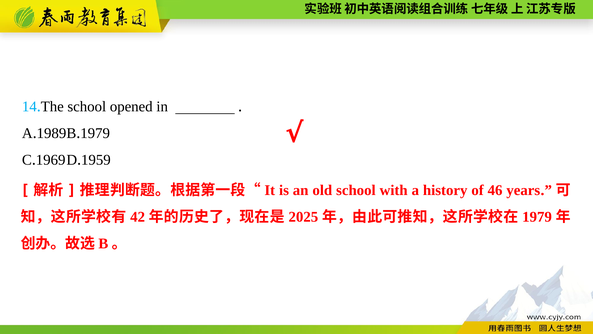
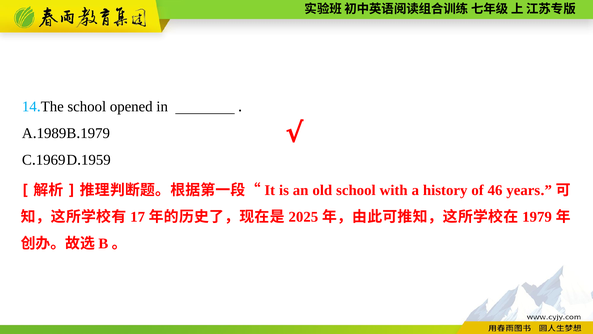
42: 42 -> 17 (138, 217)
